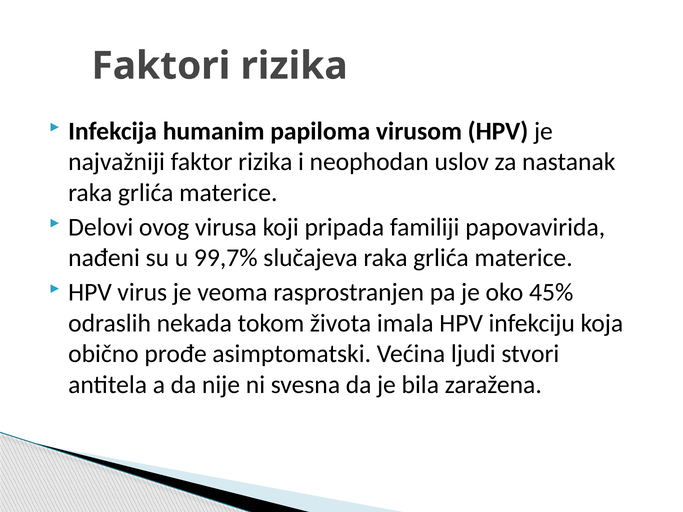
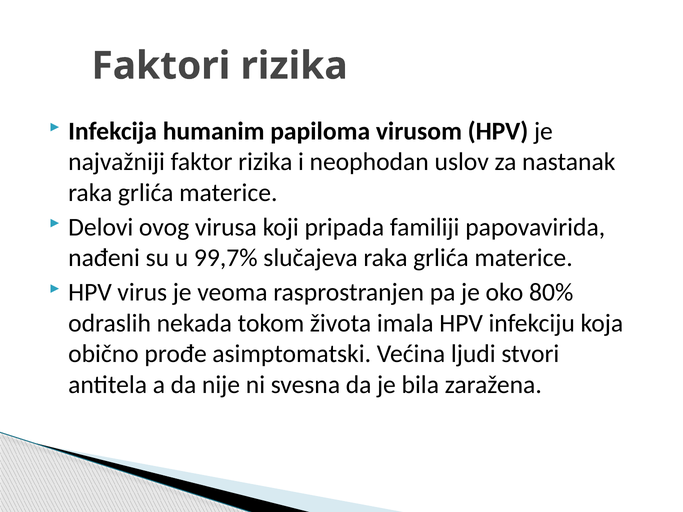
45%: 45% -> 80% (551, 293)
